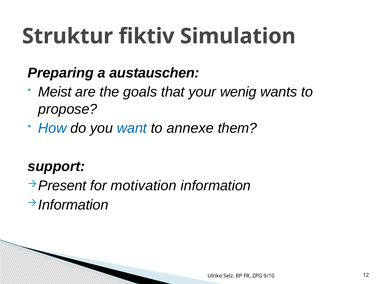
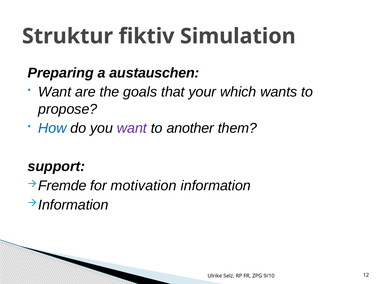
Meist: Meist -> Want (55, 92)
wenig: wenig -> which (238, 92)
want colour: blue -> purple (132, 128)
annexe: annexe -> another (190, 128)
Present: Present -> Fremde (62, 185)
